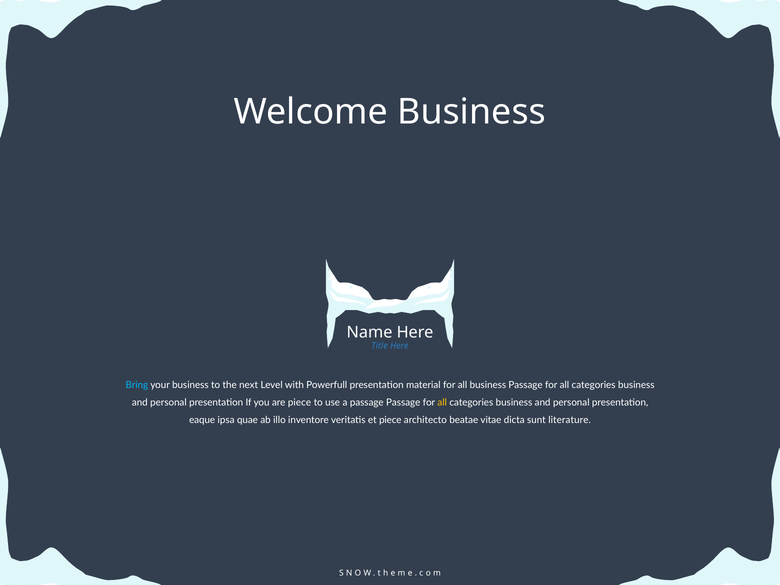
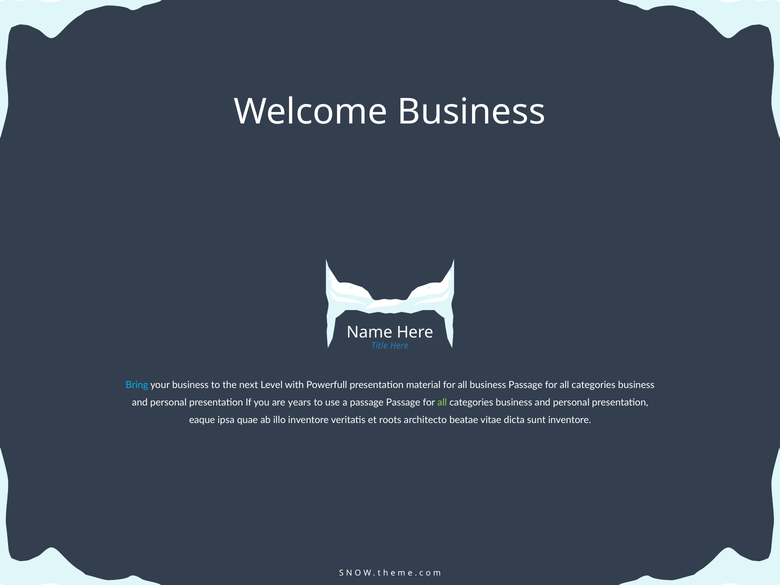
are piece: piece -> years (299, 402)
all colour: yellow -> light green (442, 402)
et piece: piece -> roots (390, 420)
sunt literature: literature -> inventore (570, 420)
